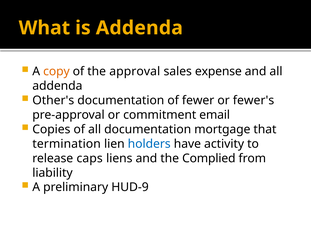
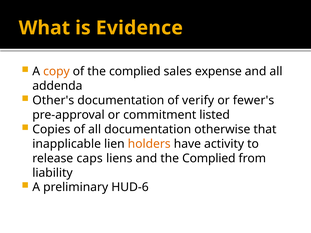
is Addenda: Addenda -> Evidence (139, 28)
of the approval: approval -> complied (135, 72)
fewer: fewer -> verify (198, 101)
email: email -> listed (215, 115)
mortgage: mortgage -> otherwise (222, 130)
termination: termination -> inapplicable (67, 144)
holders colour: blue -> orange (149, 144)
HUD-9: HUD-9 -> HUD-6 (130, 187)
